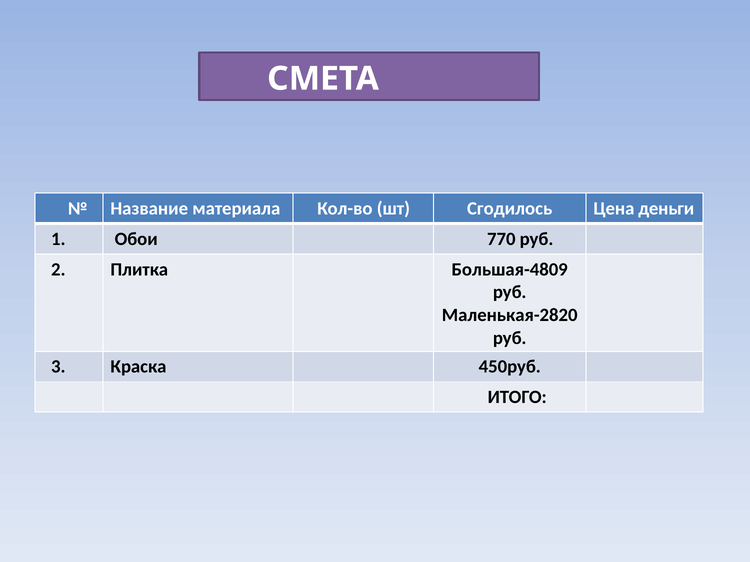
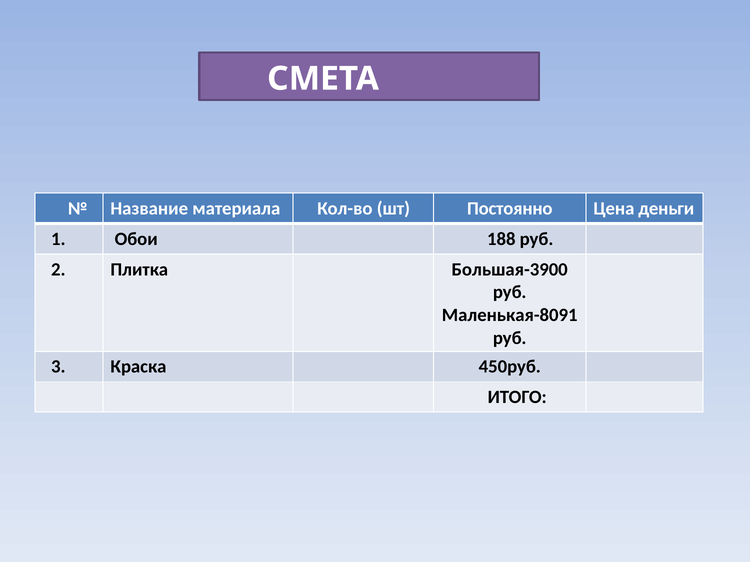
Сгодилось: Сгодилось -> Постоянно (510, 209)
770: 770 -> 188 (501, 239)
Большая-4809: Большая-4809 -> Большая-3900 (510, 270)
Маленькая-2820: Маленькая-2820 -> Маленькая-8091 (510, 315)
